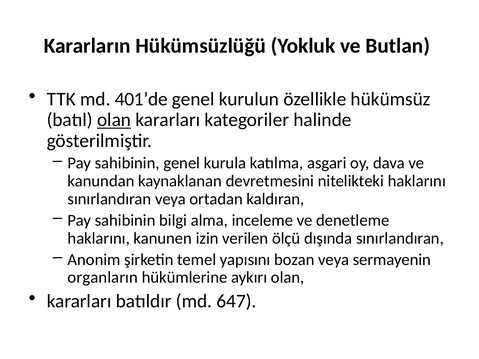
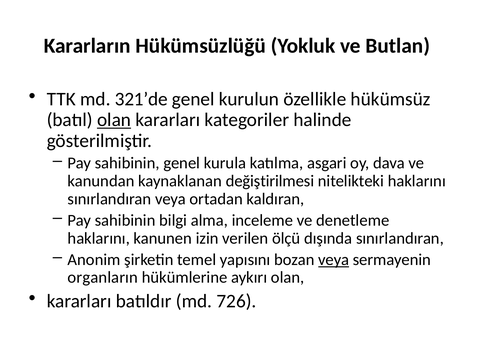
401’de: 401’de -> 321’de (141, 99)
devretmesini: devretmesini -> değiştirilmesi (270, 181)
veya underline: none -> present (334, 260)
647: 647 -> 726 (237, 301)
